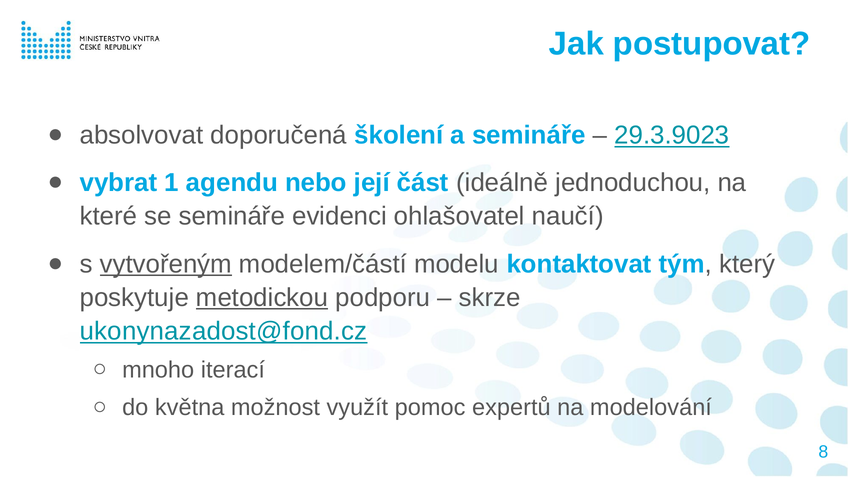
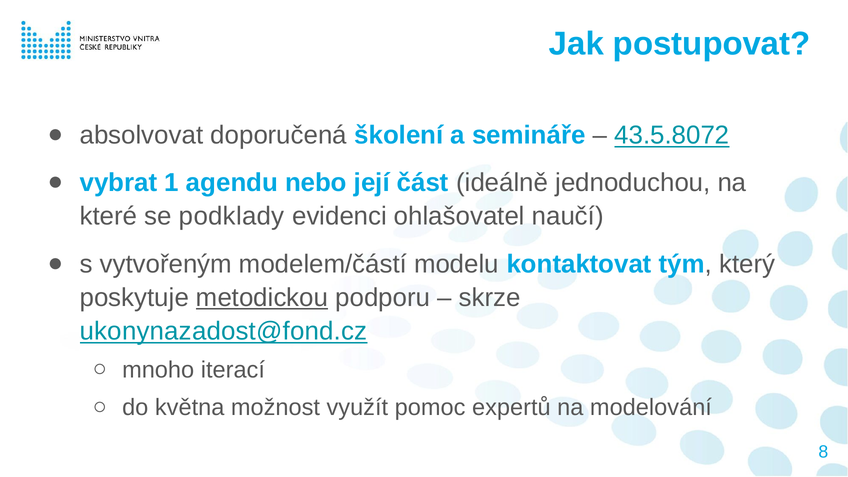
29.3.9023: 29.3.9023 -> 43.5.8072 (672, 135)
se semináře: semináře -> podklady (232, 216)
vytvořeným underline: present -> none (166, 264)
